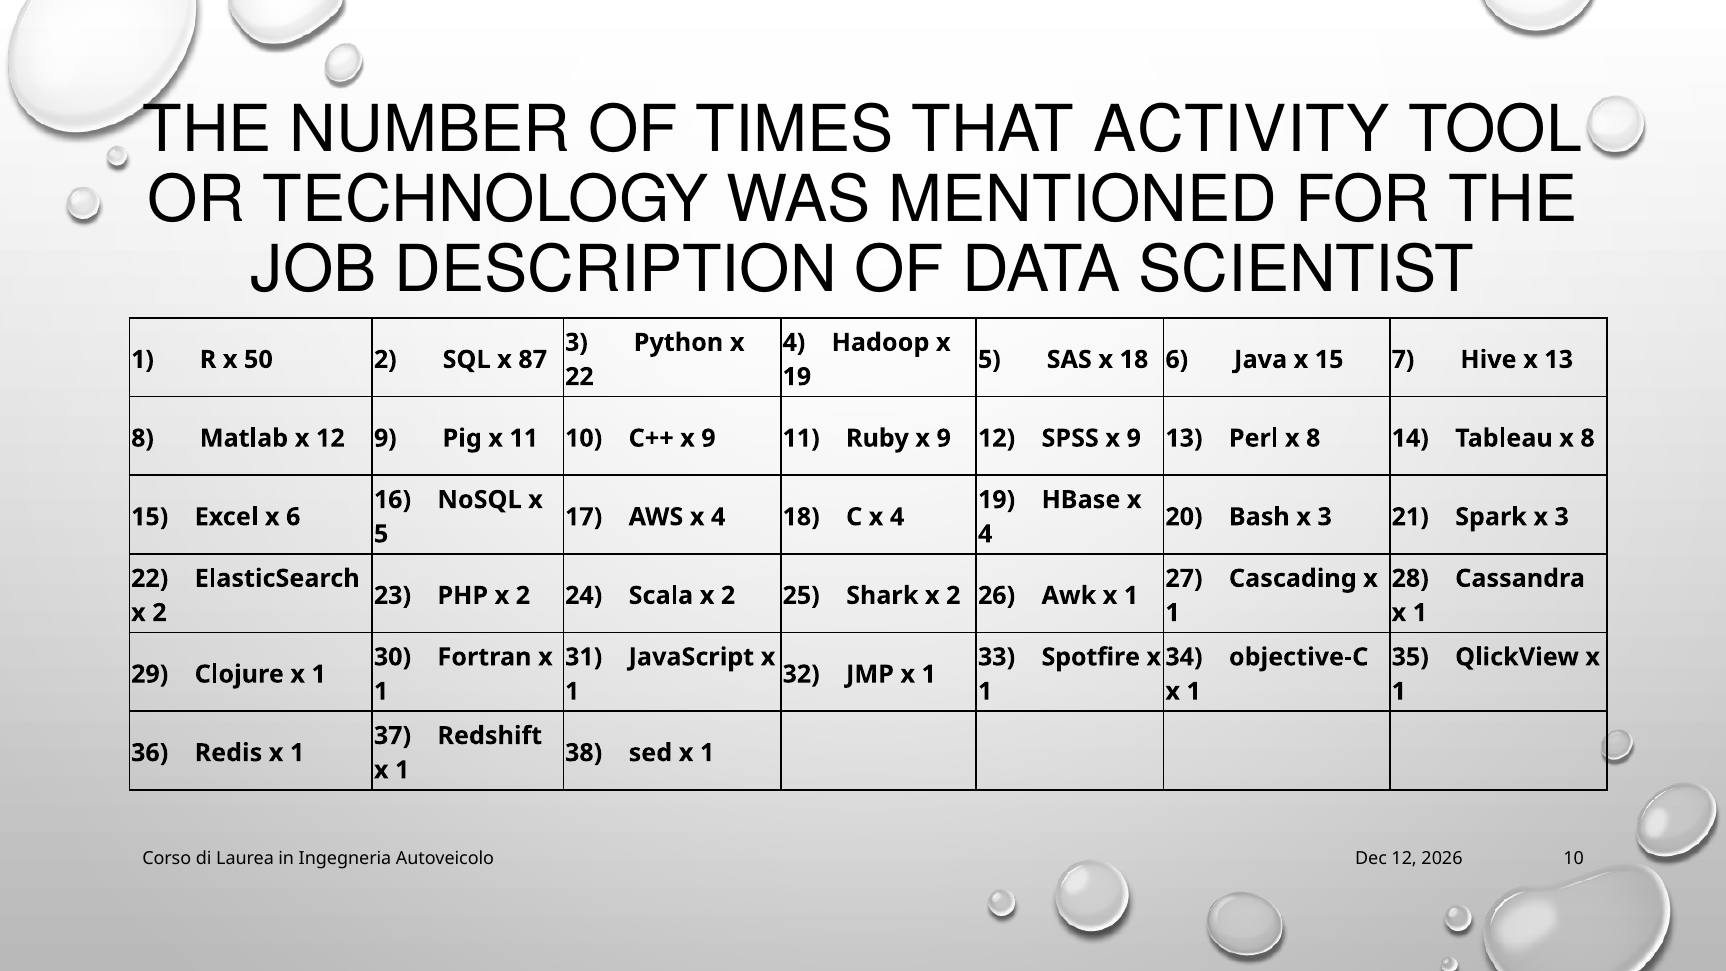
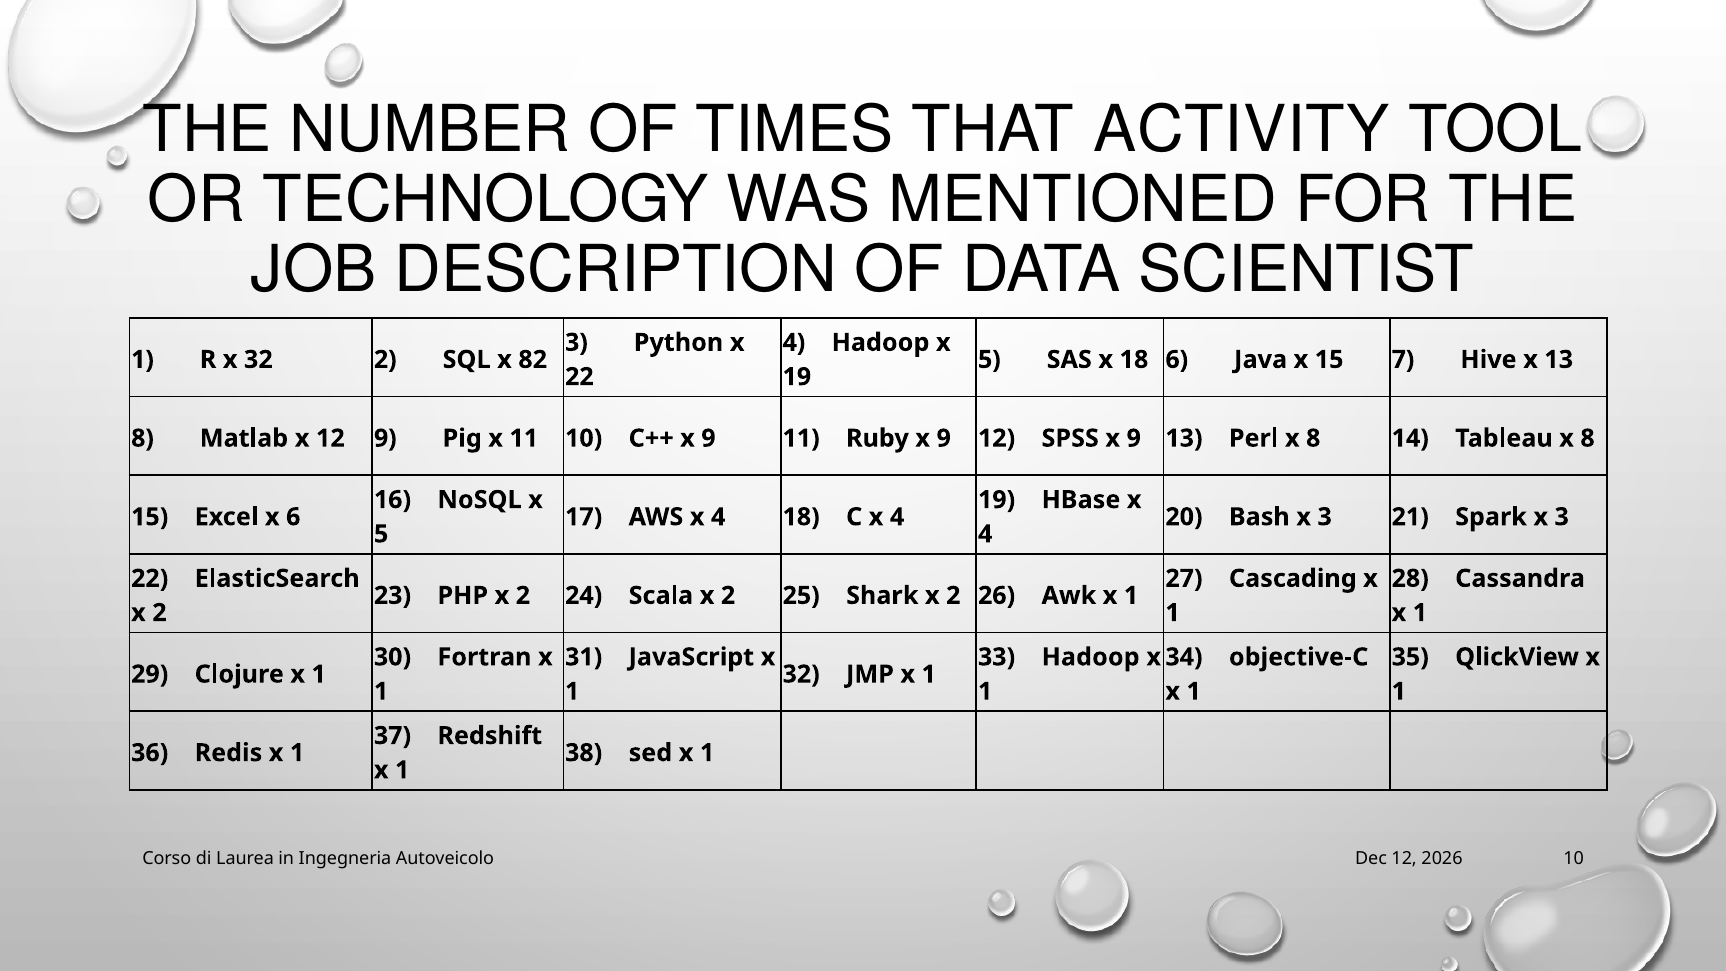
x 50: 50 -> 32 (258, 360)
87: 87 -> 82 (533, 360)
33 Spotfire: Spotfire -> Hadoop (1091, 657)
